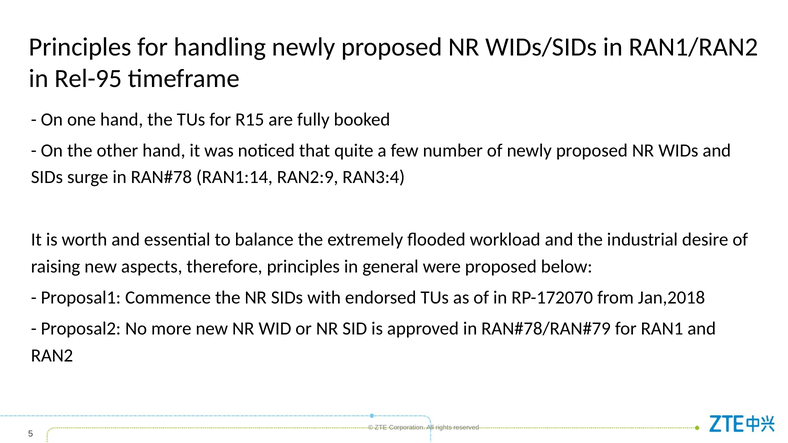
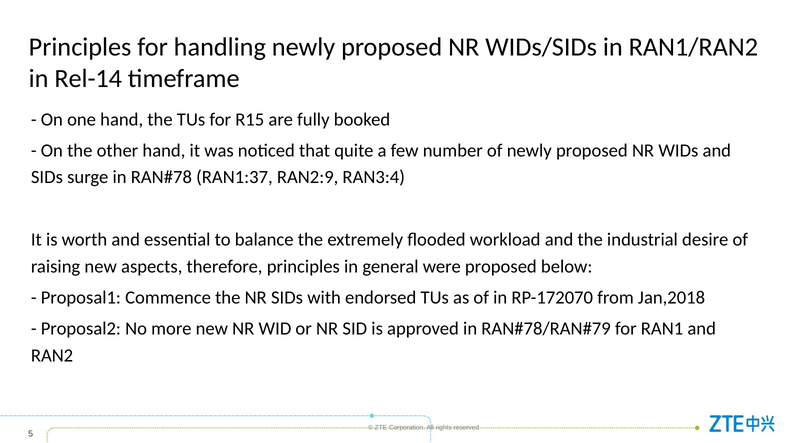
Rel-95: Rel-95 -> Rel-14 (88, 79)
RAN1:14: RAN1:14 -> RAN1:37 (234, 177)
